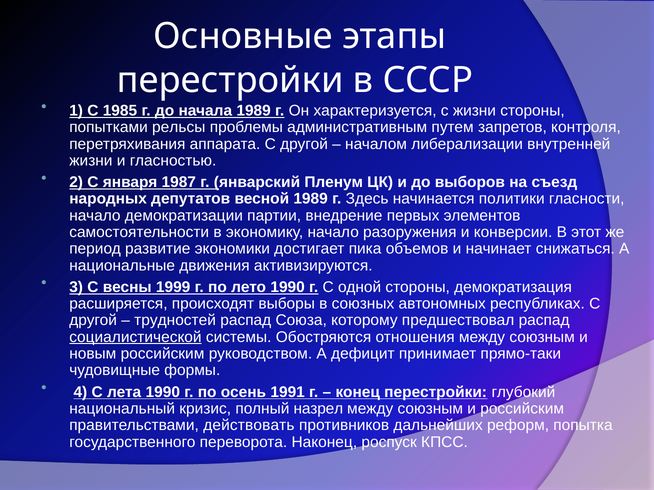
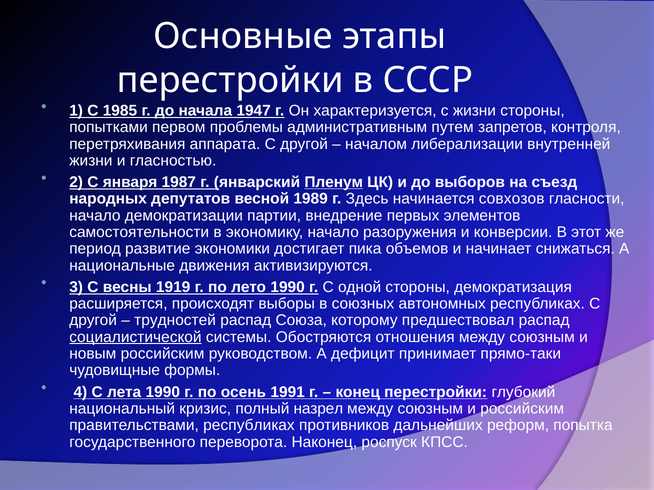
начала 1989: 1989 -> 1947 (254, 111)
рельсы: рельсы -> первом (179, 127)
Пленум underline: none -> present (334, 182)
политики: политики -> совхозов (512, 199)
1999: 1999 -> 1919 (173, 287)
правительствами действовать: действовать -> республиках (249, 426)
